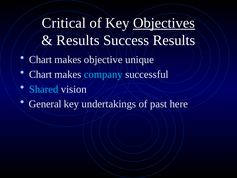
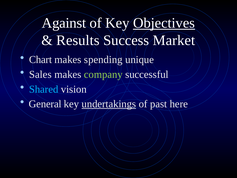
Critical: Critical -> Against (64, 23)
Success Results: Results -> Market (174, 40)
objective: objective -> spending (103, 60)
Chart: Chart -> Sales (40, 74)
company colour: light blue -> light green (103, 74)
undertakings underline: none -> present (109, 104)
